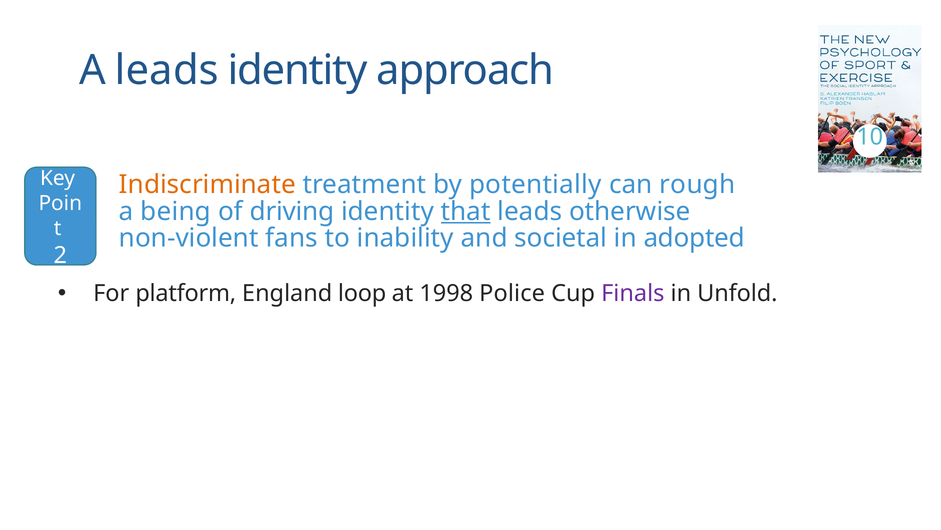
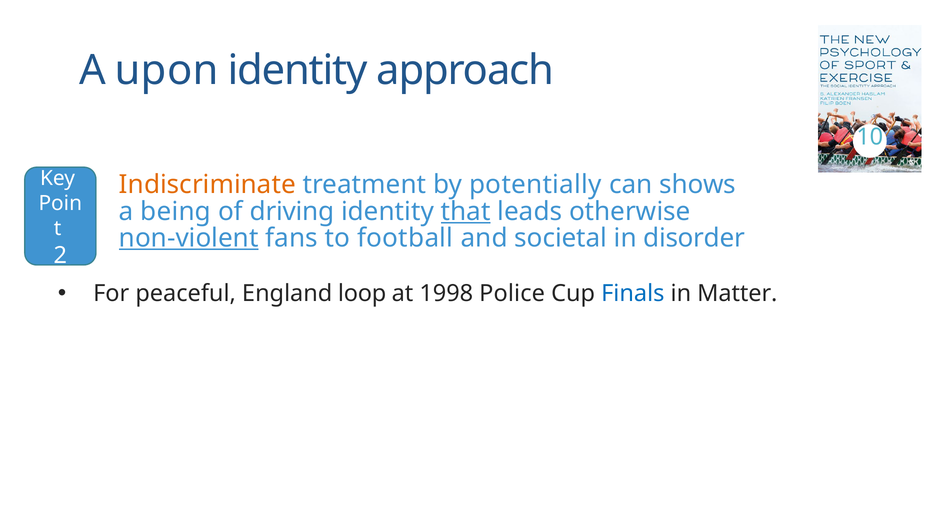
A leads: leads -> upon (167, 70)
rough: rough -> shows (698, 184)
non-violent underline: none -> present (189, 238)
inability: inability -> football (405, 238)
adopted: adopted -> disorder (694, 238)
platform: platform -> peaceful (186, 293)
Finals colour: purple -> blue (633, 293)
Unfold: Unfold -> Matter (737, 293)
